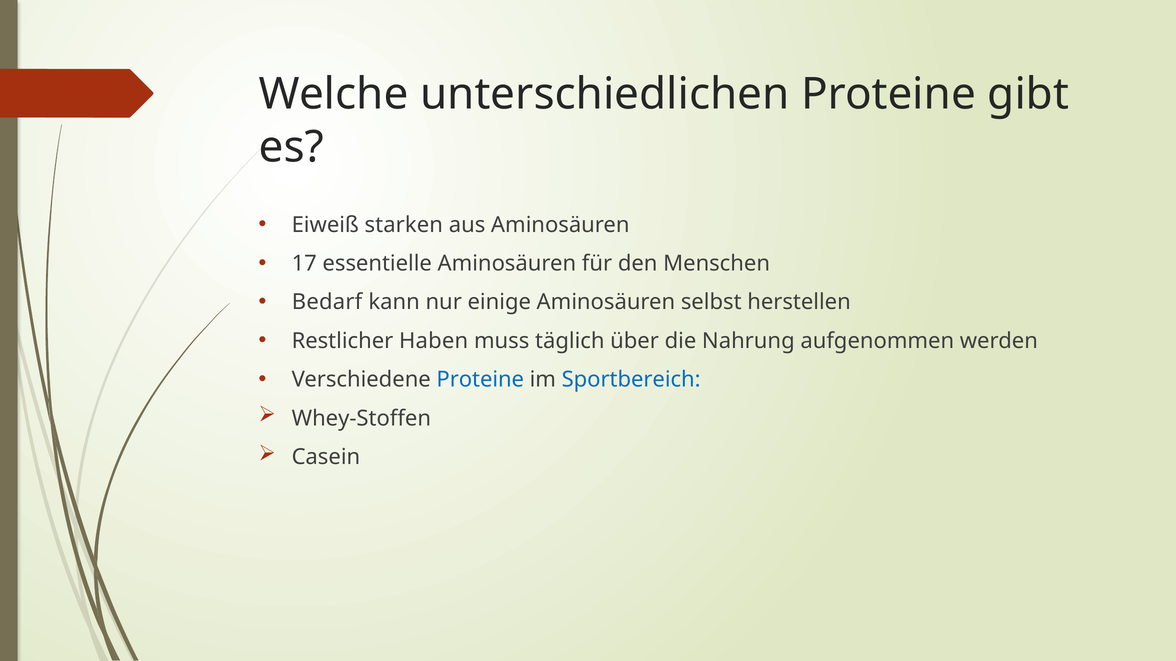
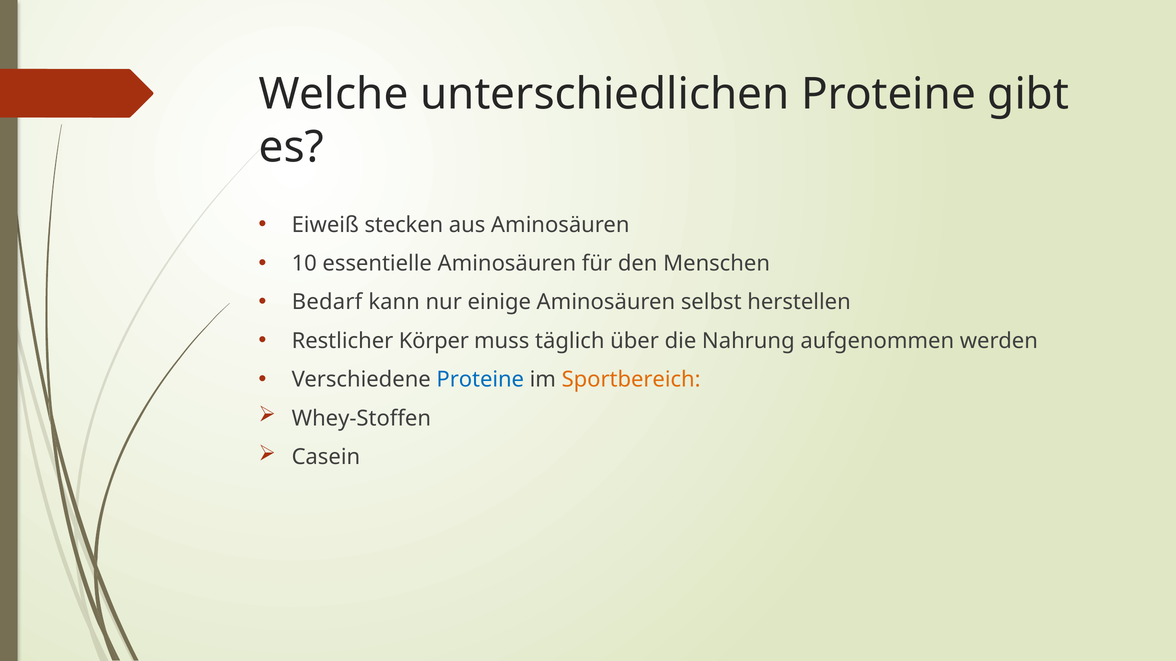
starken: starken -> stecken (404, 225)
17: 17 -> 10 (304, 264)
Haben: Haben -> Körper (434, 341)
Sportbereich colour: blue -> orange (631, 380)
